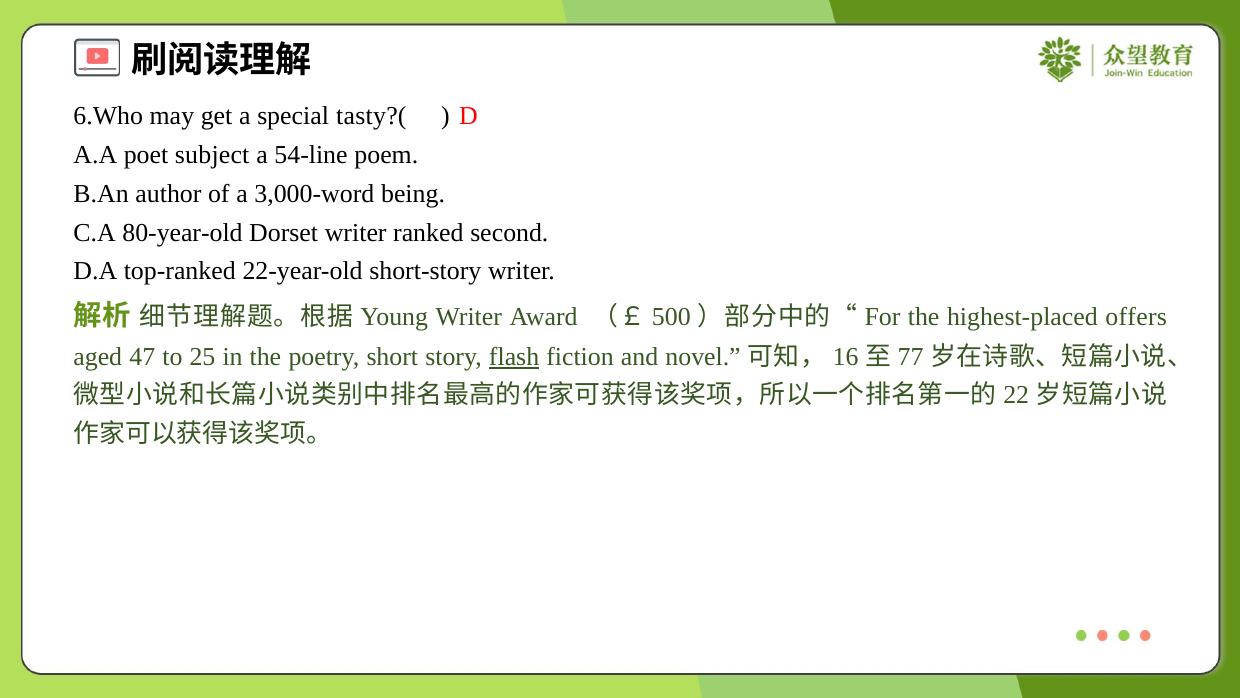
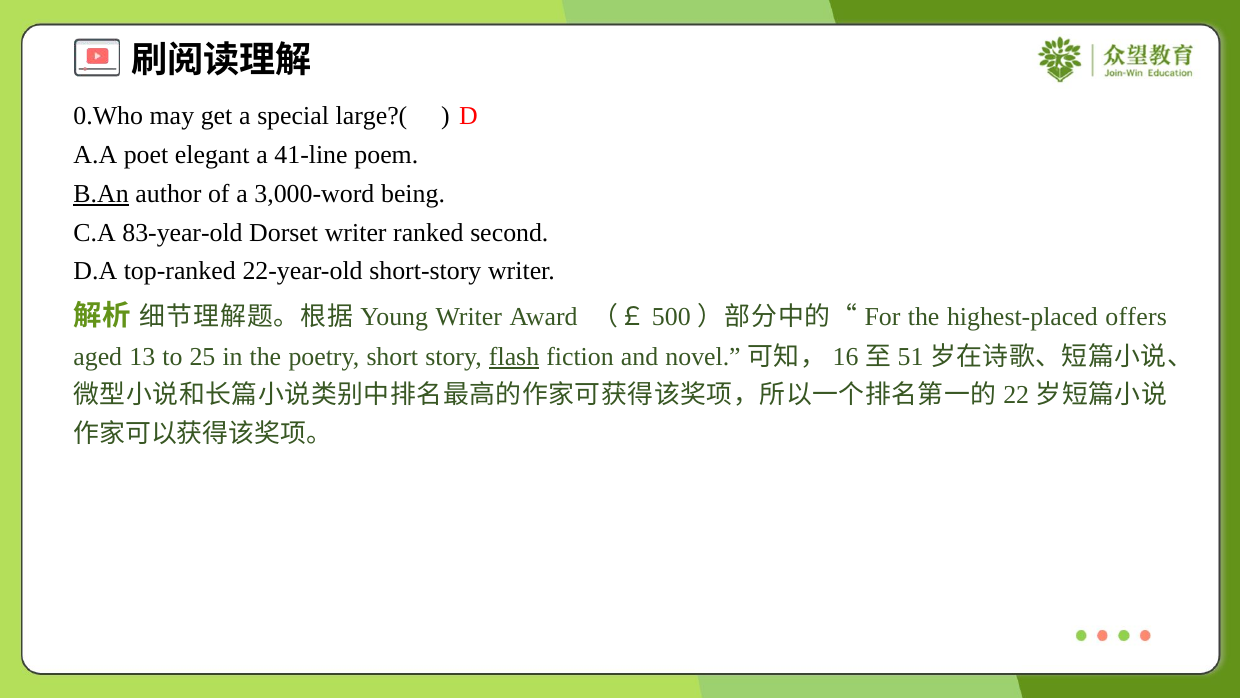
6.Who: 6.Who -> 0.Who (108, 116)
tasty?(: tasty?( -> large?( (372, 116)
subject: subject -> elegant (212, 155)
54-line: 54-line -> 41-line (311, 155)
B.An underline: none -> present (101, 194)
80-year-old: 80-year-old -> 83-year-old (183, 232)
47: 47 -> 13 (142, 356)
77: 77 -> 51 (911, 356)
